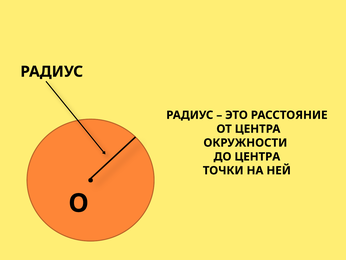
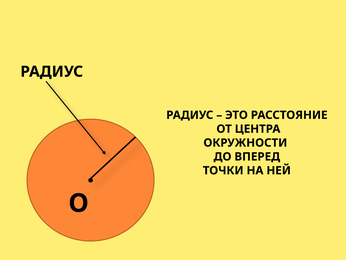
ДО ЦЕНТРА: ЦЕНТРА -> ВПЕРЕД (257, 156)
